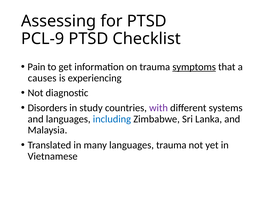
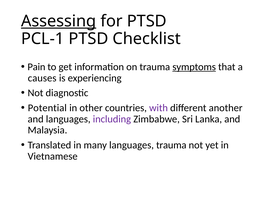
Assessing underline: none -> present (59, 21)
PCL-9: PCL-9 -> PCL-1 (43, 39)
Disorders: Disorders -> Potential (47, 108)
study: study -> other (91, 108)
systems: systems -> another (226, 108)
including colour: blue -> purple (112, 119)
